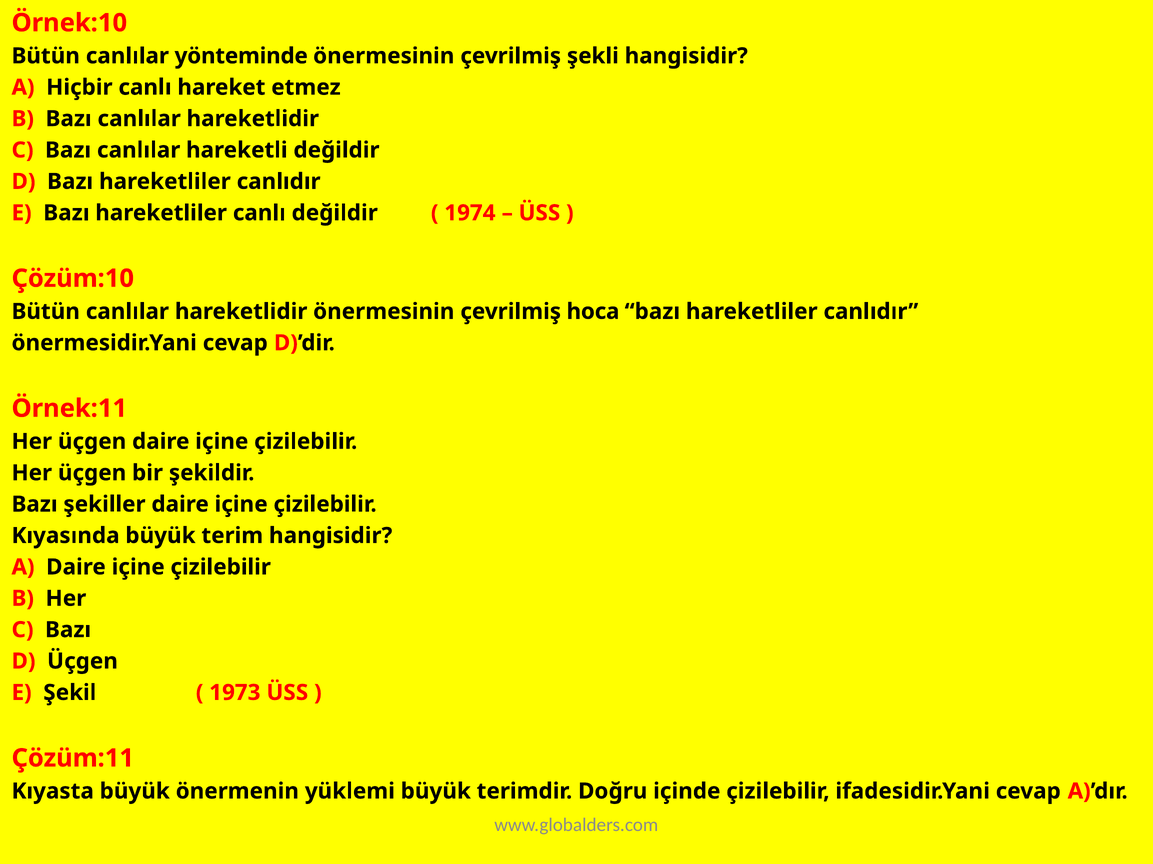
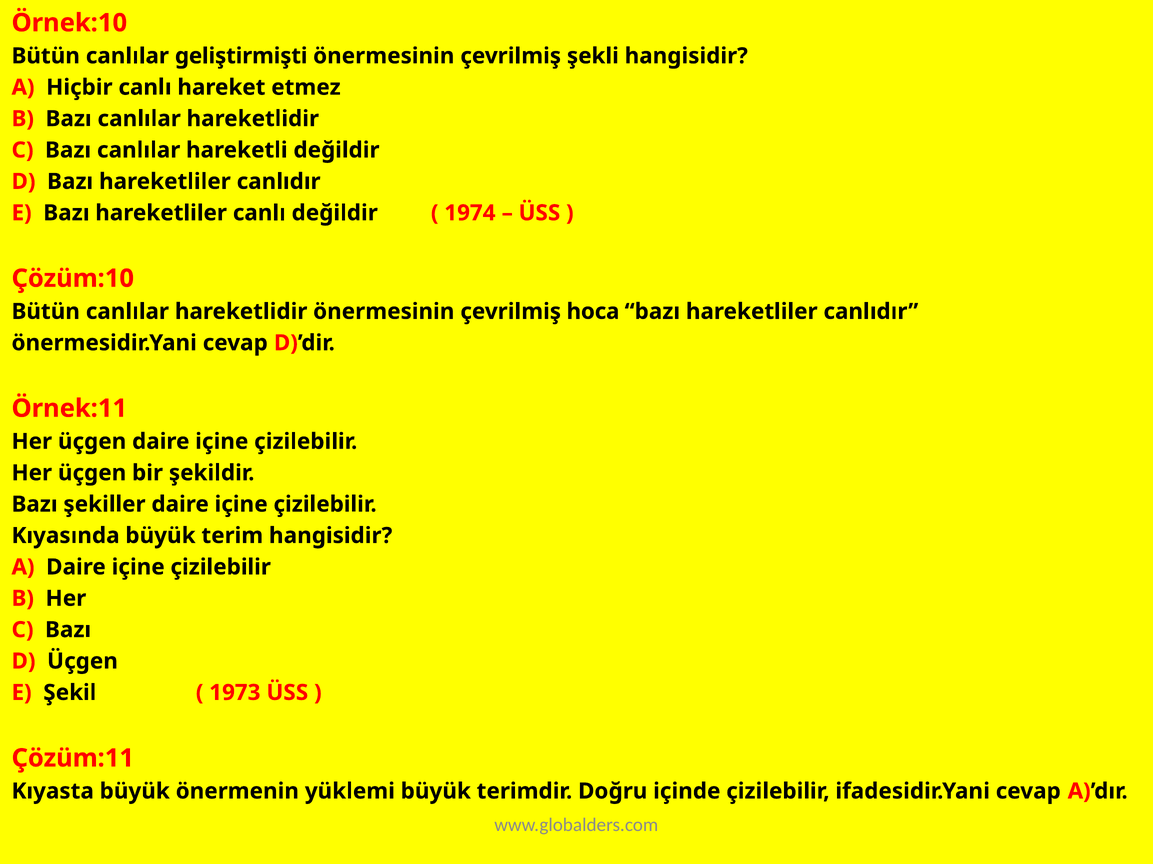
yönteminde: yönteminde -> geliştirmişti (241, 56)
